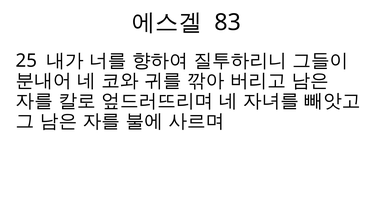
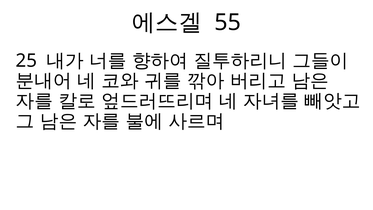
83: 83 -> 55 (228, 22)
